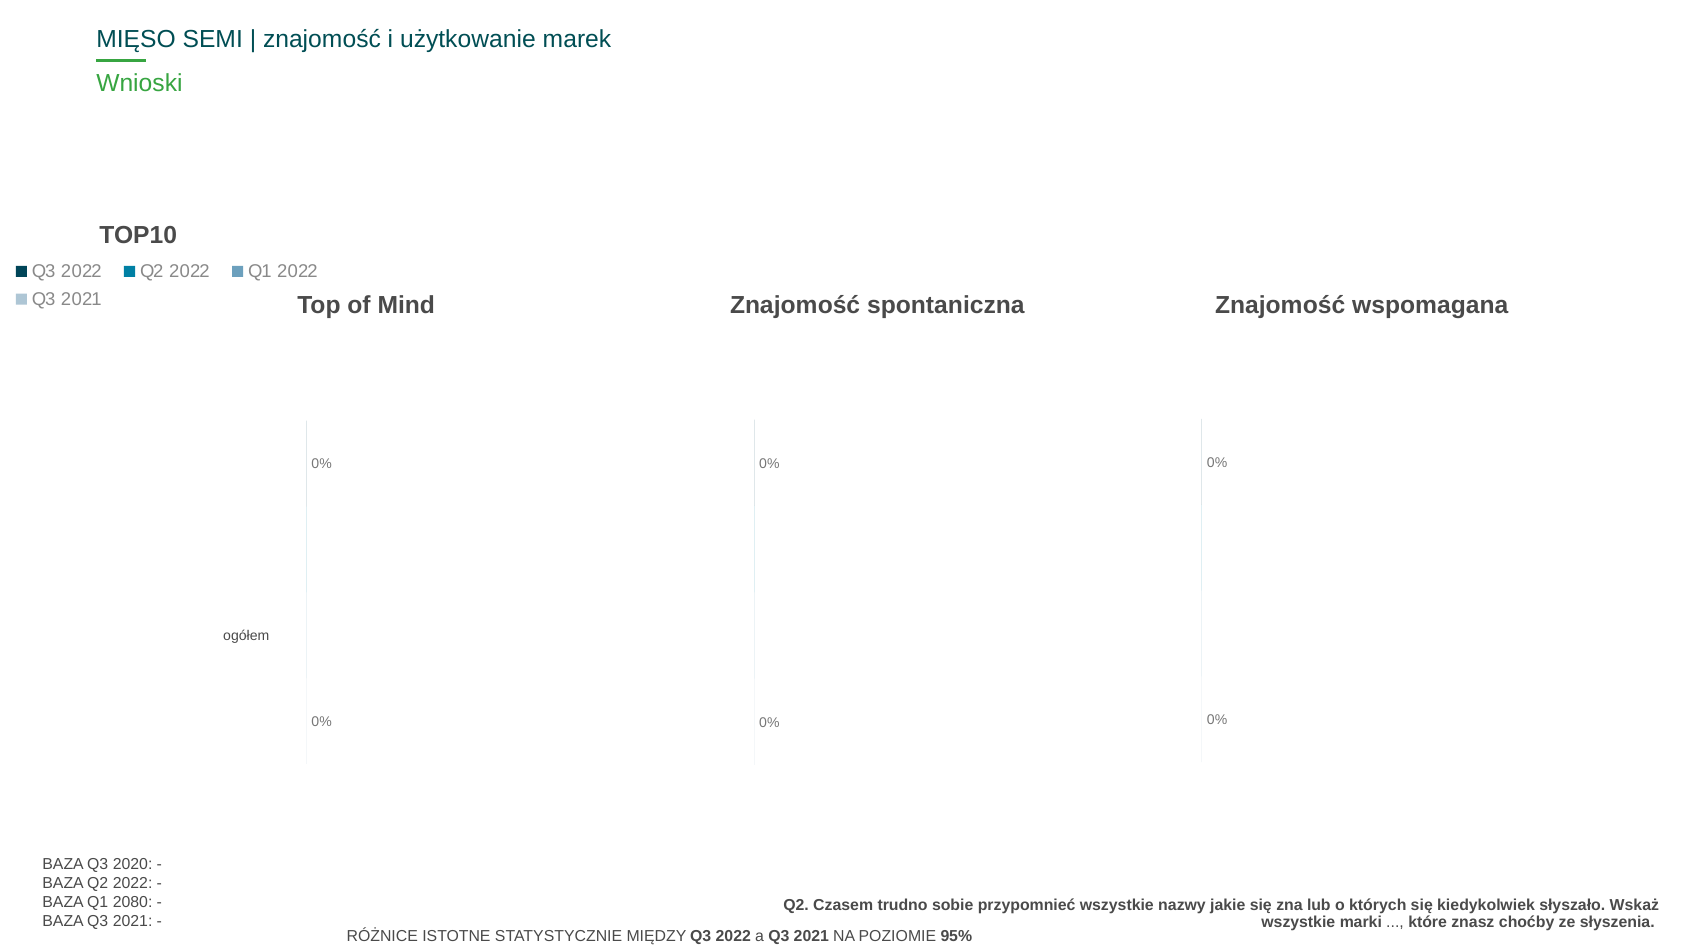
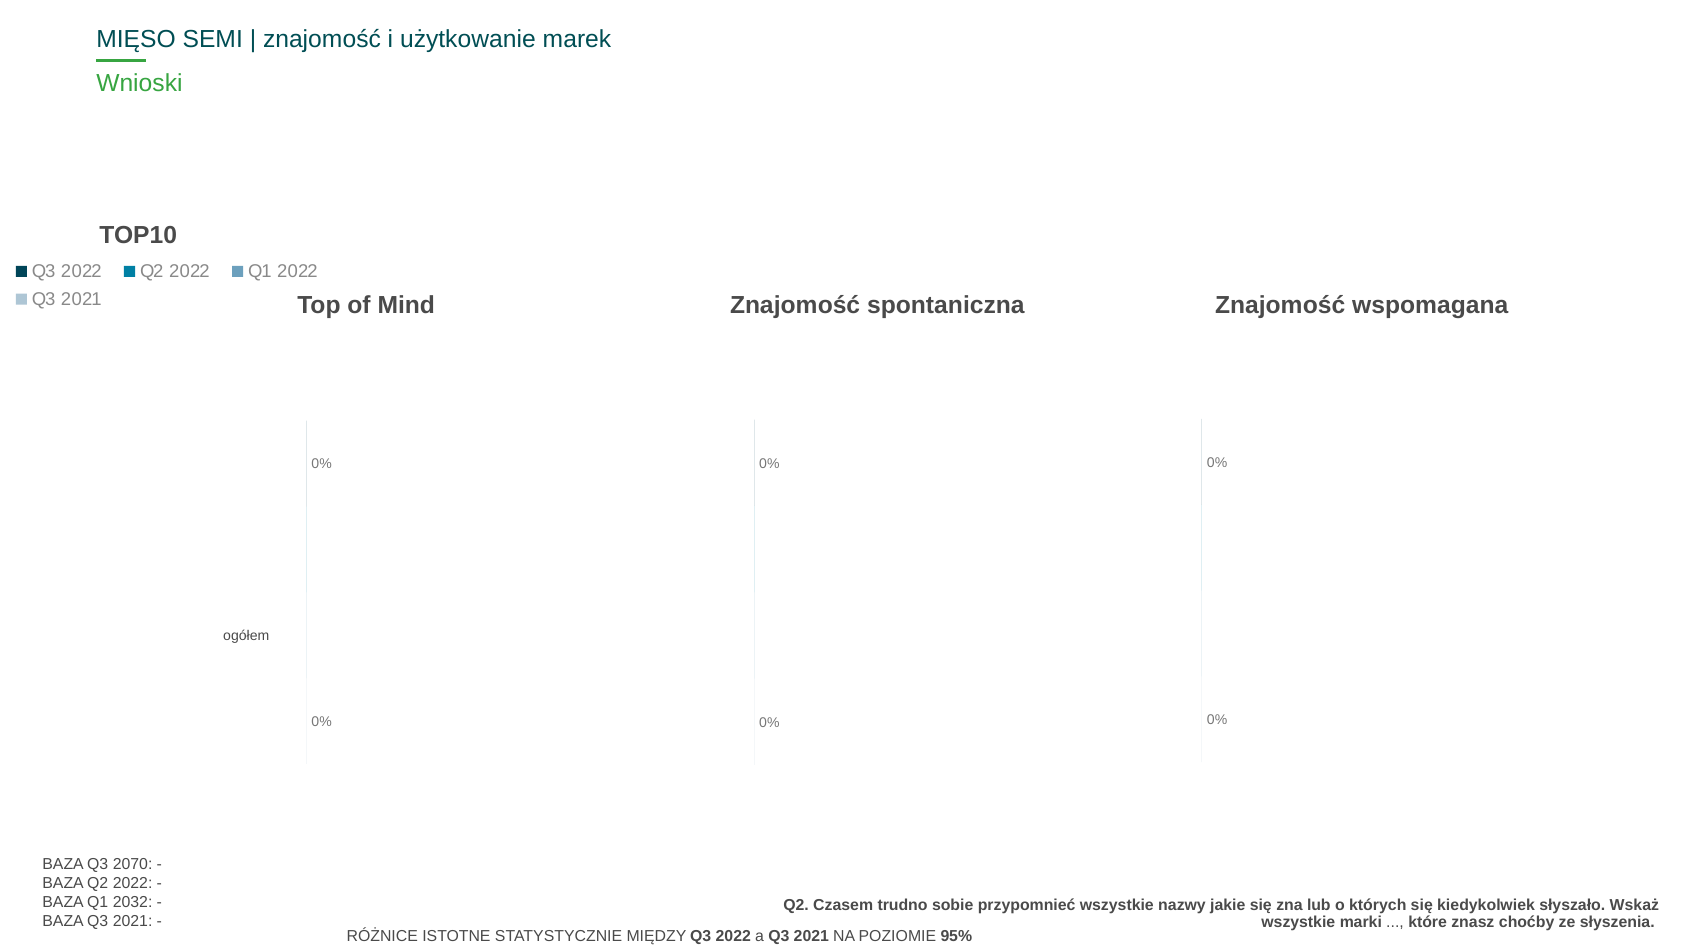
2020: 2020 -> 2070 (133, 865)
2080: 2080 -> 2032 (133, 903)
